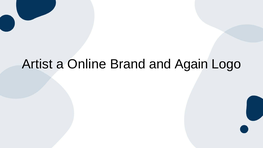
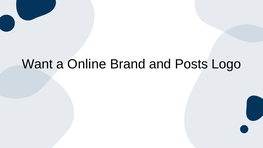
Artist: Artist -> Want (37, 64)
Again: Again -> Posts (191, 64)
